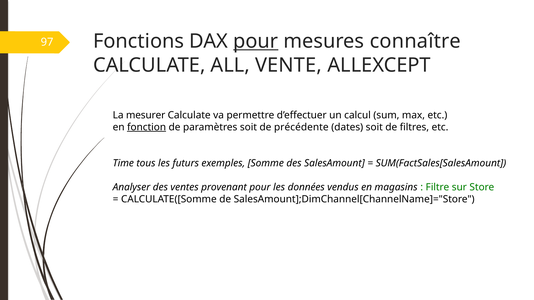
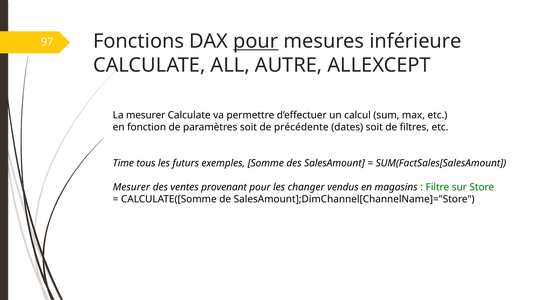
connaître: connaître -> inférieure (415, 41)
VENTE: VENTE -> AUTRE (289, 65)
fonction underline: present -> none (147, 127)
Analyser: Analyser -> Mesurer (131, 187)
données: données -> changer (306, 187)
